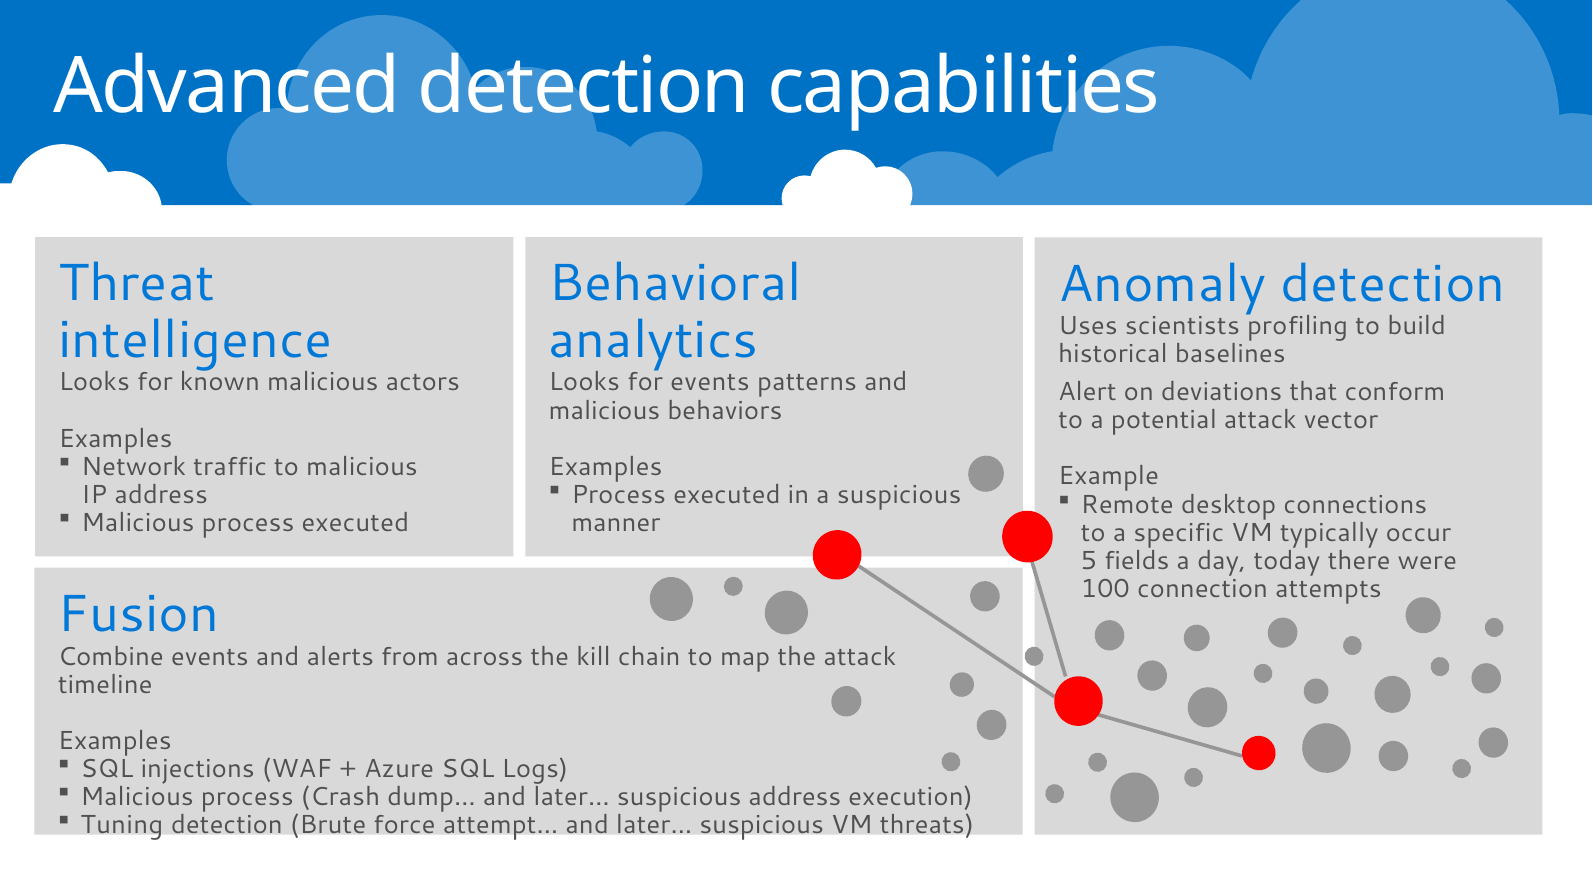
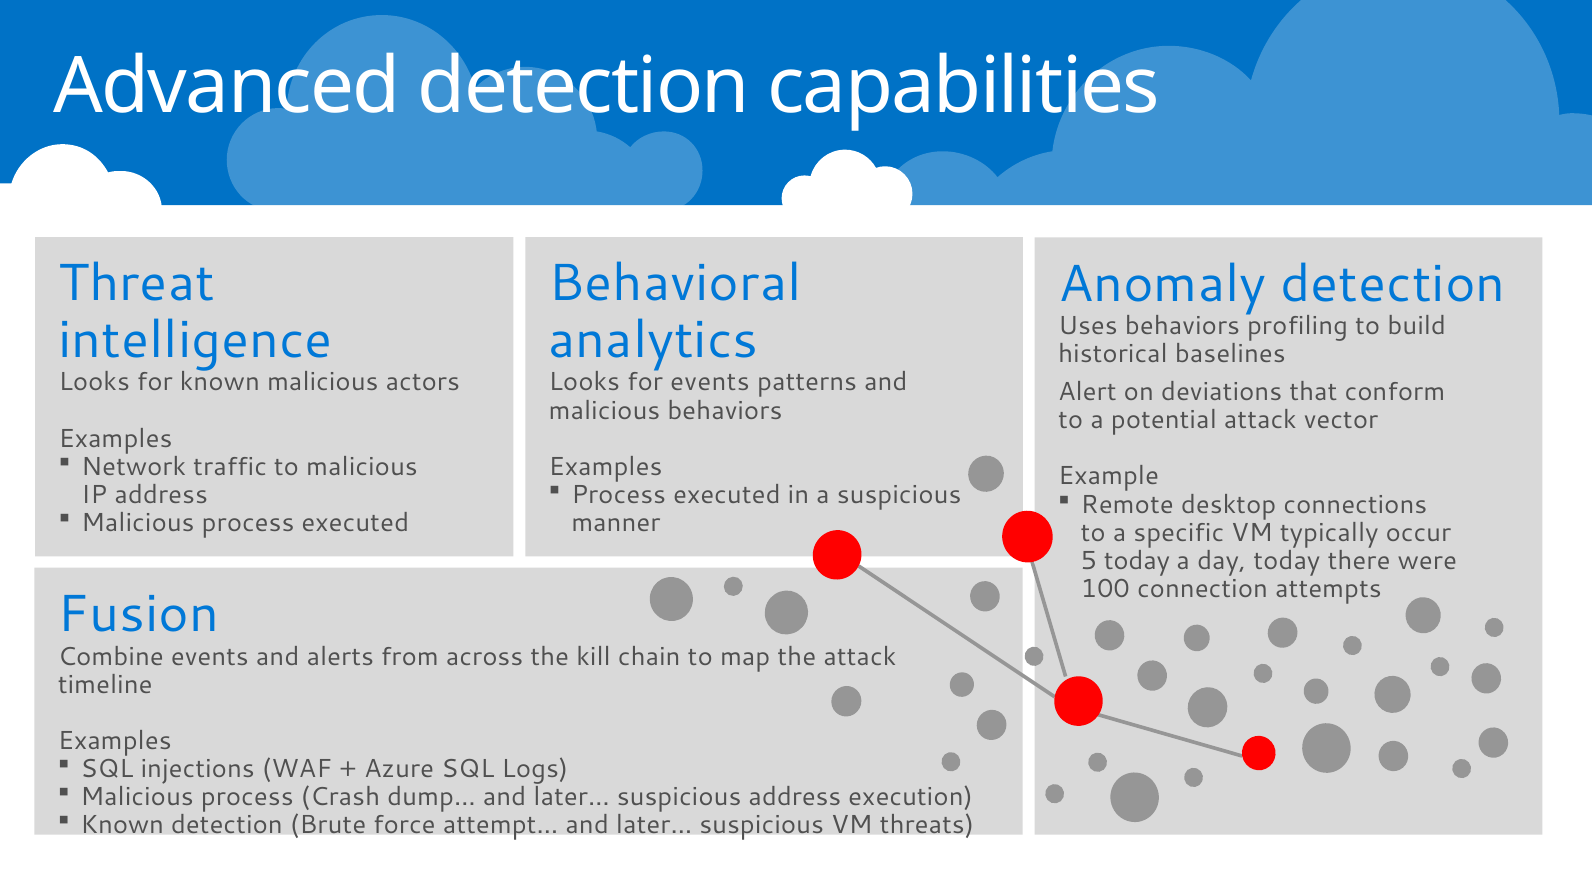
Uses scientists: scientists -> behaviors (1182, 326)
5 fields: fields -> today (1137, 561)
Tuning: Tuning -> Known (122, 825)
